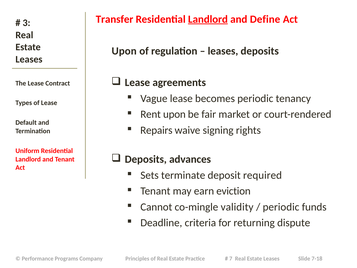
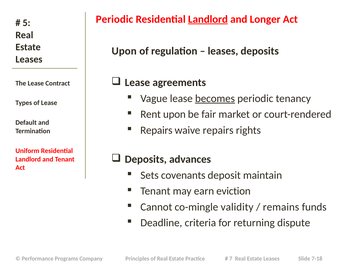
Transfer: Transfer -> Periodic (114, 19)
Define: Define -> Longer (265, 19)
3: 3 -> 5 (27, 23)
becomes underline: none -> present (215, 98)
waive signing: signing -> repairs (218, 130)
terminate: terminate -> covenants (183, 175)
required: required -> maintain (263, 175)
periodic: periodic -> remains (281, 207)
